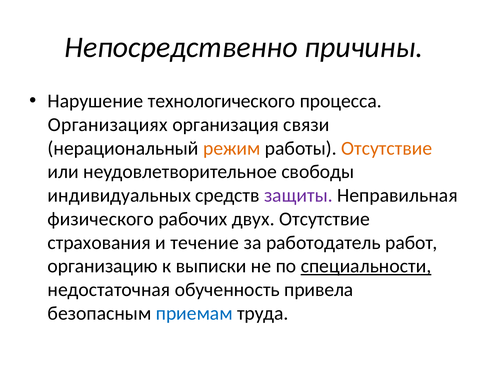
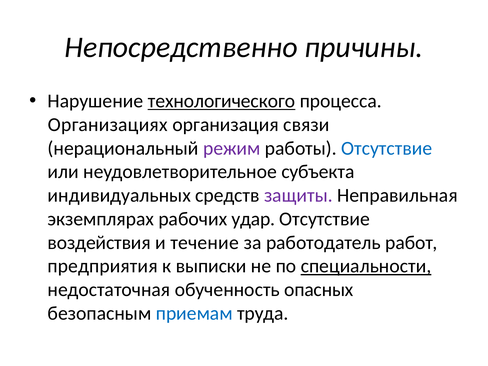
технологического underline: none -> present (222, 101)
режим colour: orange -> purple (232, 148)
Отсутствие colour: orange -> blue (387, 148)
свободы: свободы -> субъекта (318, 172)
физического: физического -> экземплярах (101, 219)
двух: двух -> удар (253, 219)
страхования: страхования -> воздействия (99, 243)
организацию: организацию -> предприятия (103, 266)
привела: привела -> опасных (319, 290)
